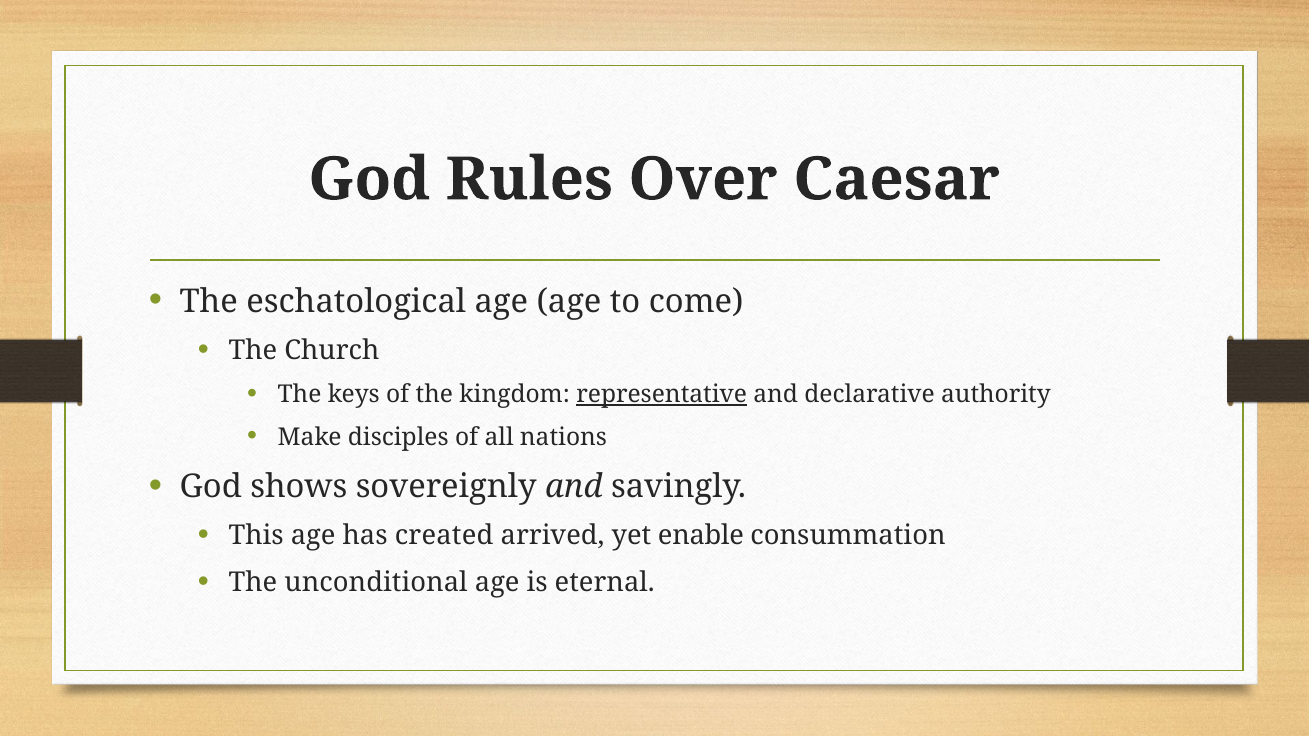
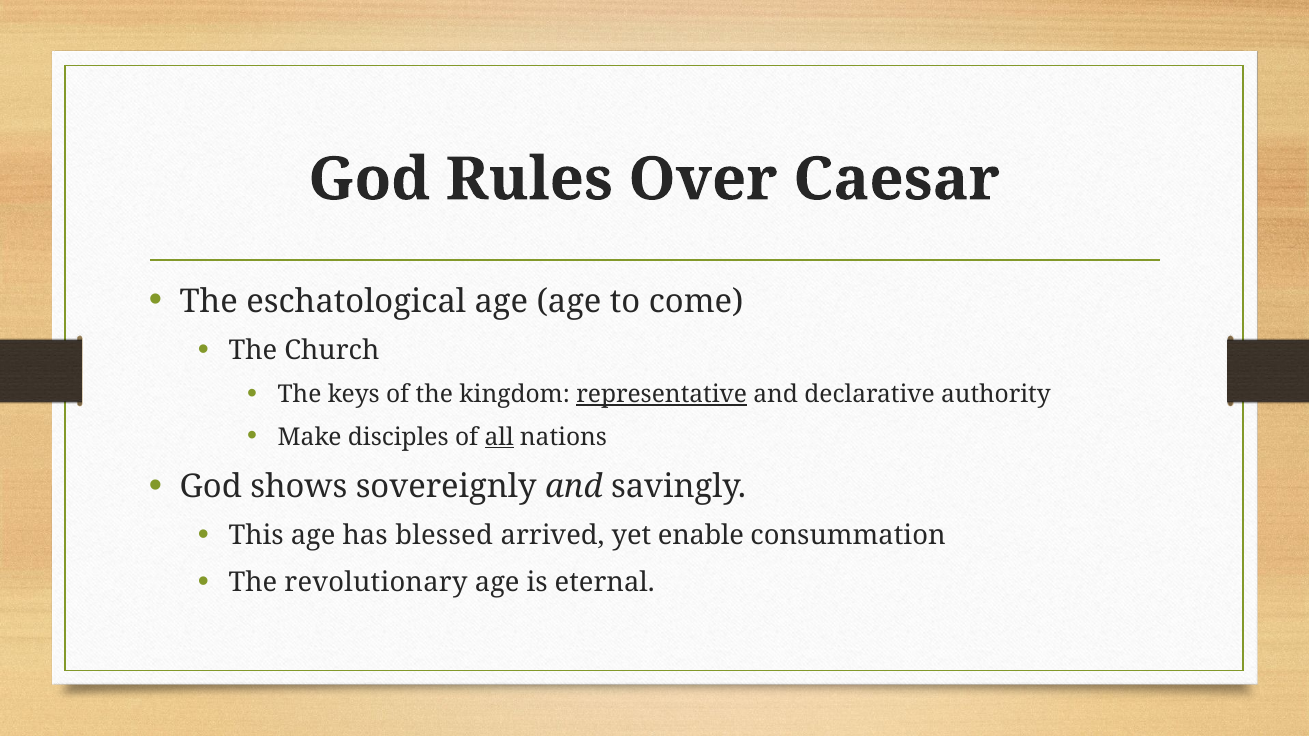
all underline: none -> present (499, 437)
created: created -> blessed (444, 536)
unconditional: unconditional -> revolutionary (376, 583)
